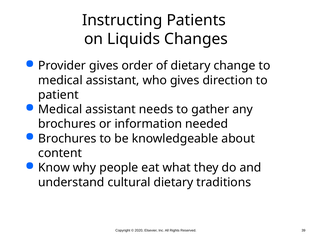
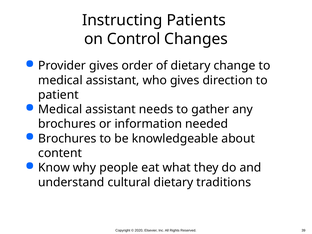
Liquids: Liquids -> Control (134, 39)
